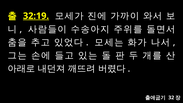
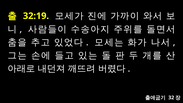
32:19 underline: present -> none (36, 16)
